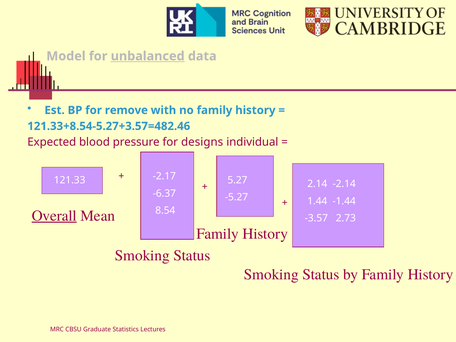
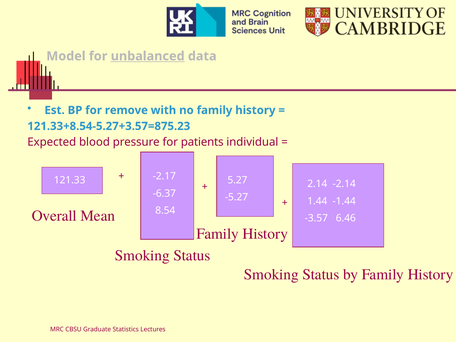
121.33+8.54-5.27+3.57=482.46: 121.33+8.54-5.27+3.57=482.46 -> 121.33+8.54-5.27+3.57=875.23 (109, 126)
designs: designs -> patients (202, 142)
Overall underline: present -> none (54, 216)
2.73: 2.73 -> 6.46 (346, 218)
